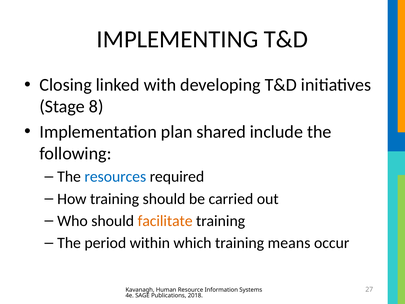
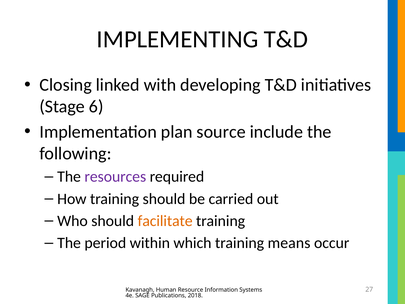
8: 8 -> 6 (96, 107)
shared: shared -> source (221, 132)
resources colour: blue -> purple (115, 177)
